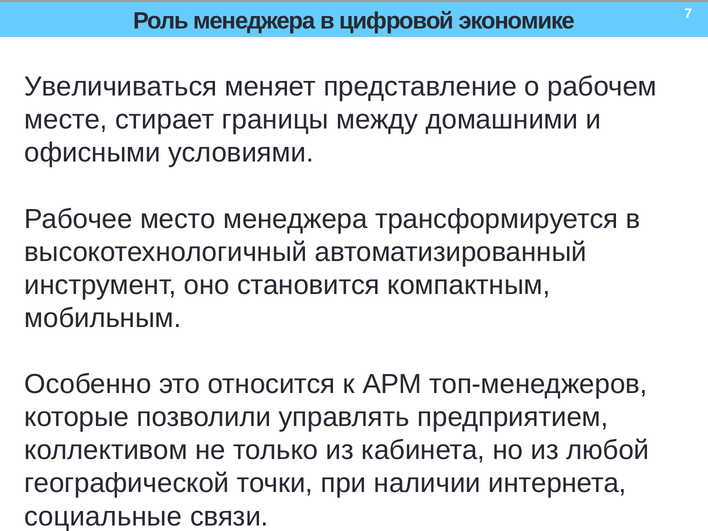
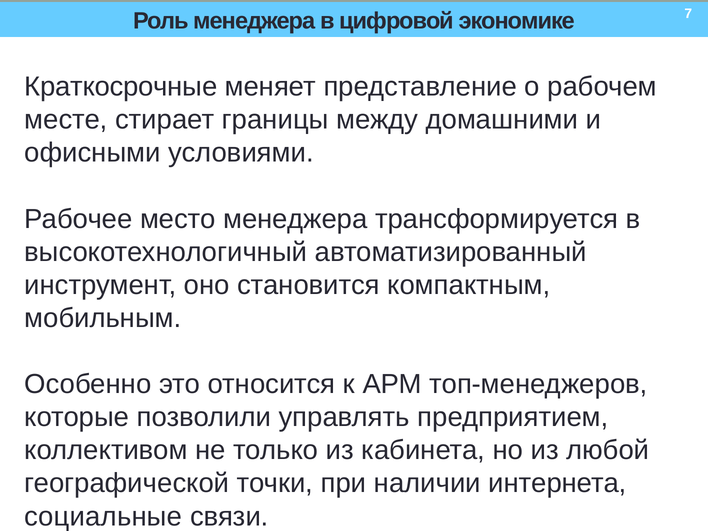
Увеличиваться: Увеличиваться -> Краткосрочные (121, 87)
